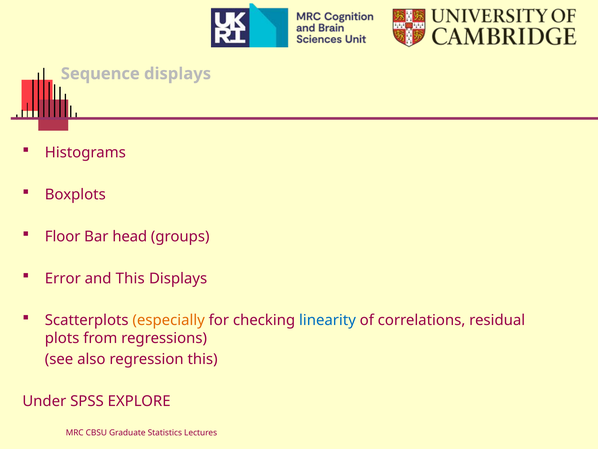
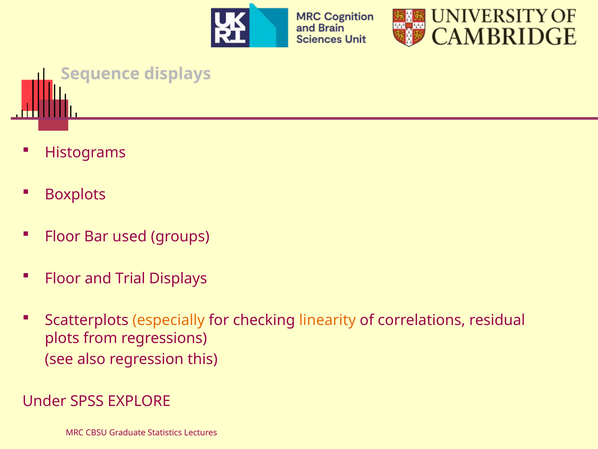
head: head -> used (130, 236)
Error: Error -> Floor (63, 278)
and This: This -> Trial (130, 278)
linearity colour: blue -> orange (327, 320)
